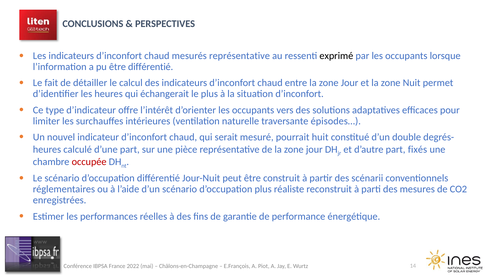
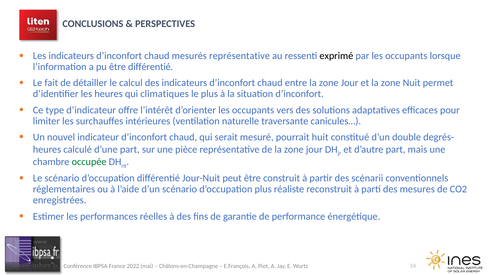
échangerait: échangerait -> climatiques (165, 94)
épisodes…: épisodes… -> canicules… (336, 121)
fixés: fixés -> mais (417, 149)
occupée colour: red -> green (89, 162)
